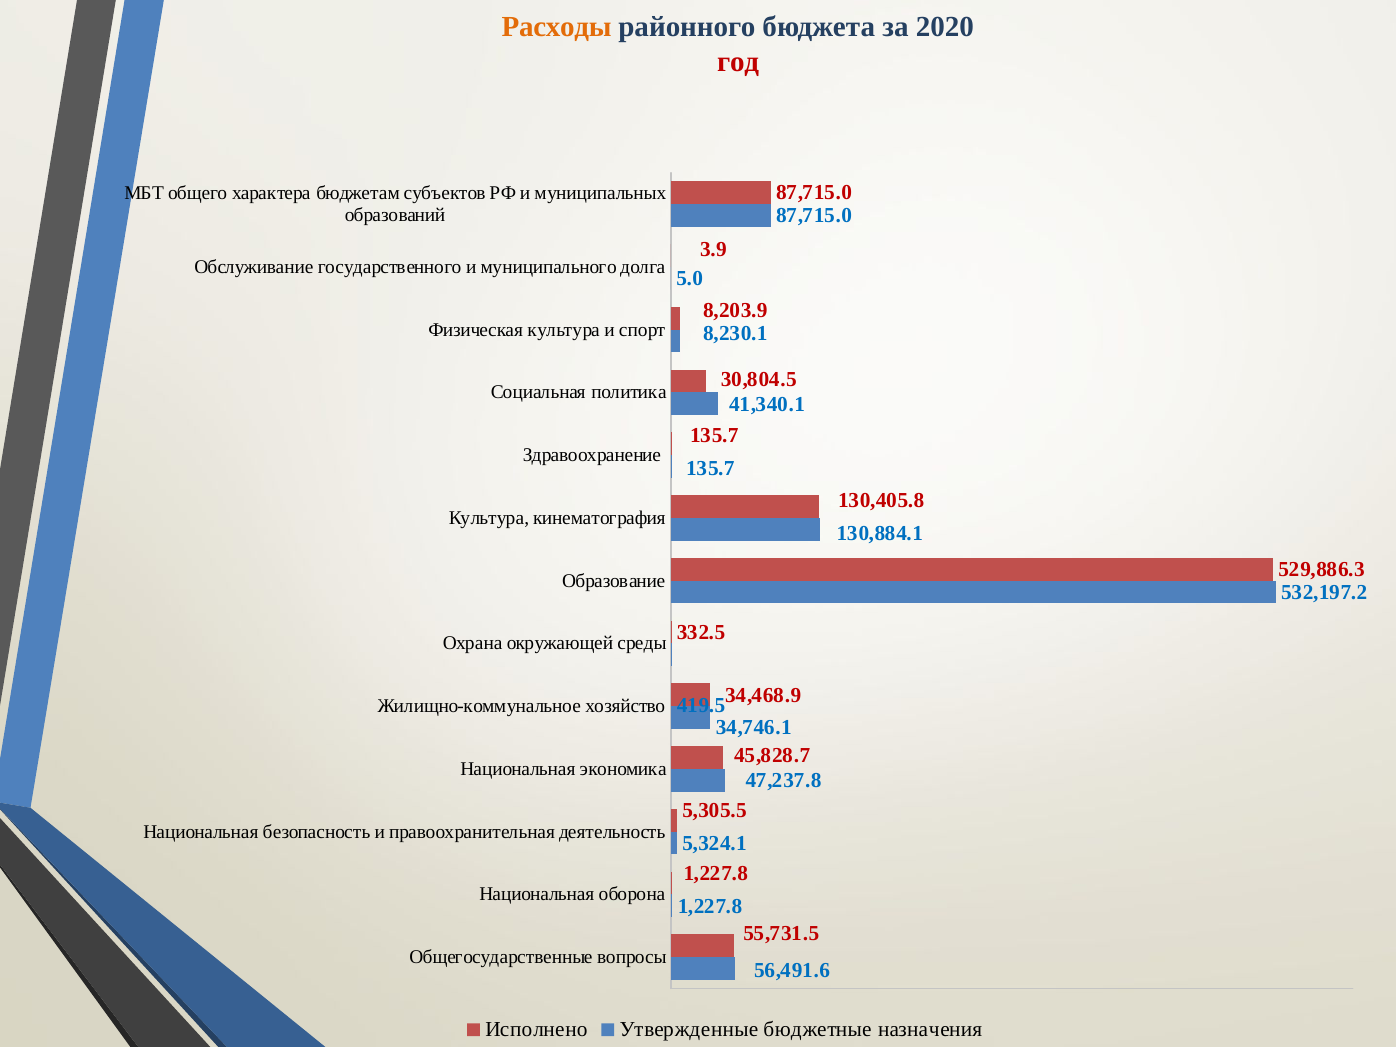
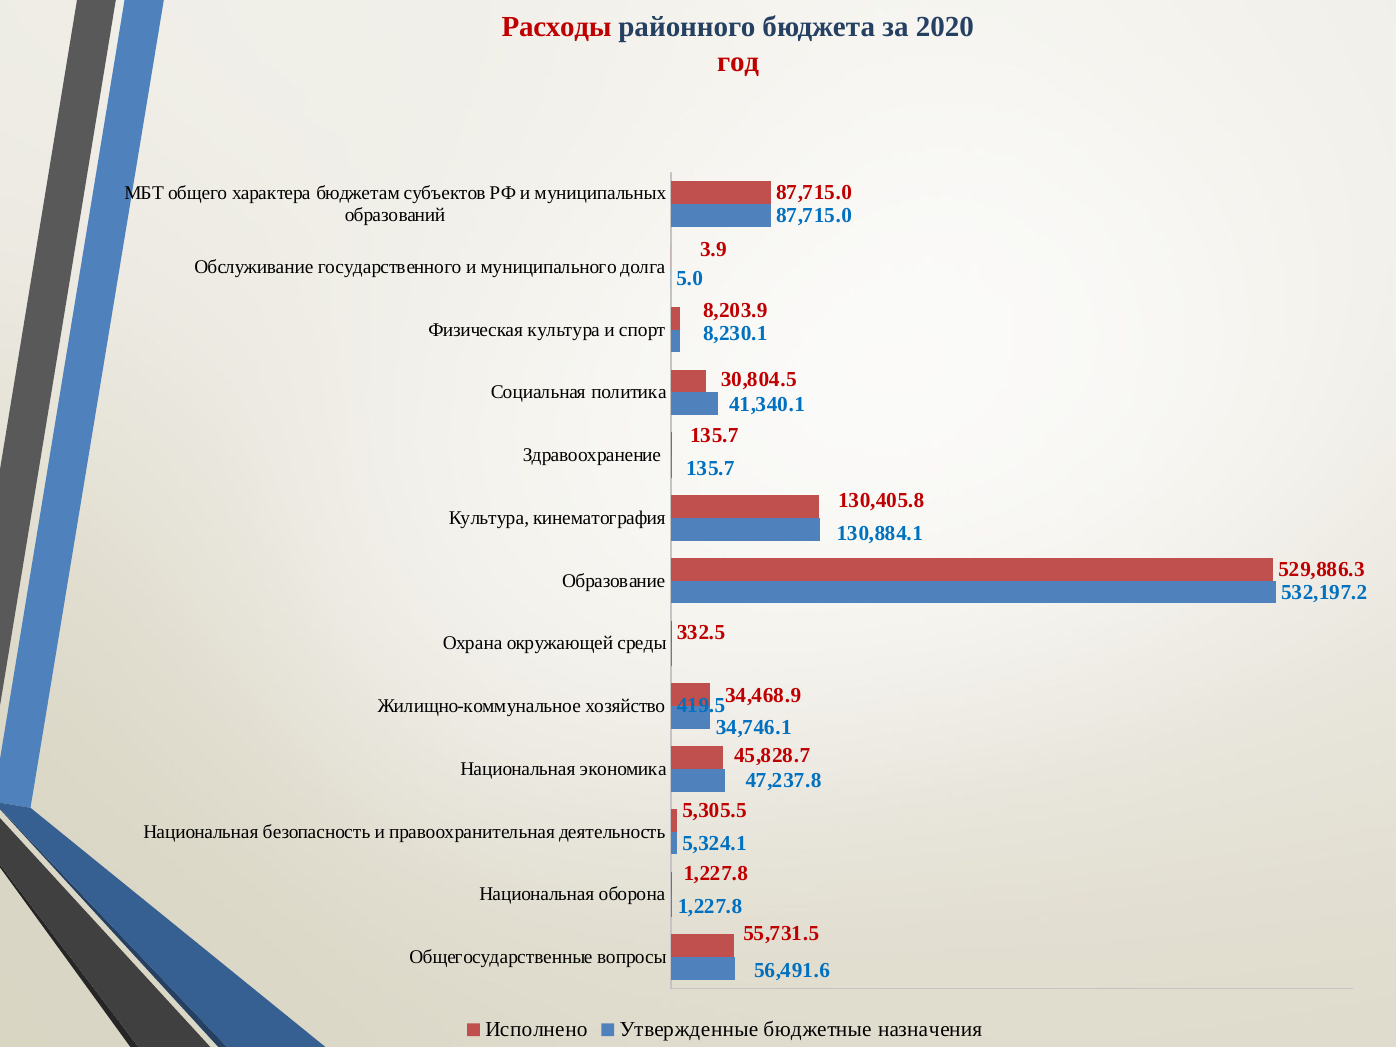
Расходы colour: orange -> red (557, 27)
